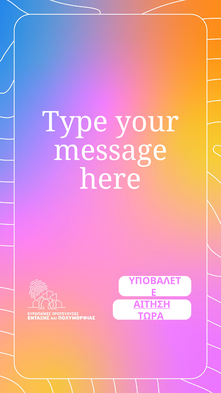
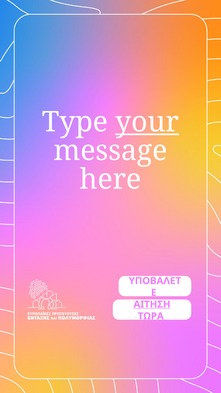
your underline: none -> present (147, 122)
